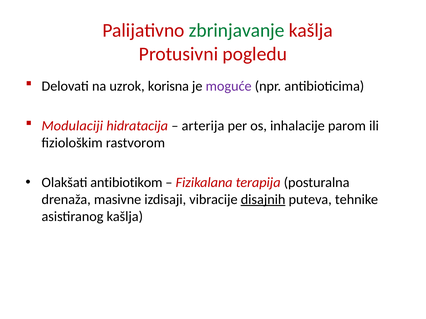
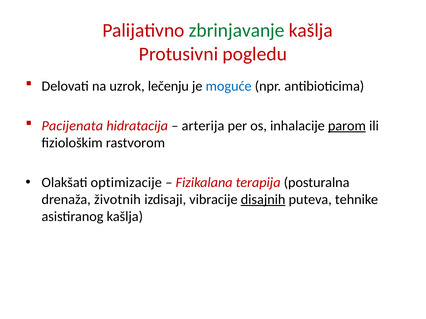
korisna: korisna -> lečenju (168, 86)
moguće colour: purple -> blue (229, 86)
Modulaciji: Modulaciji -> Pacijenata (72, 126)
parom underline: none -> present (347, 126)
antibiotikom: antibiotikom -> optimizacije (126, 183)
masivne: masivne -> životnih (117, 200)
